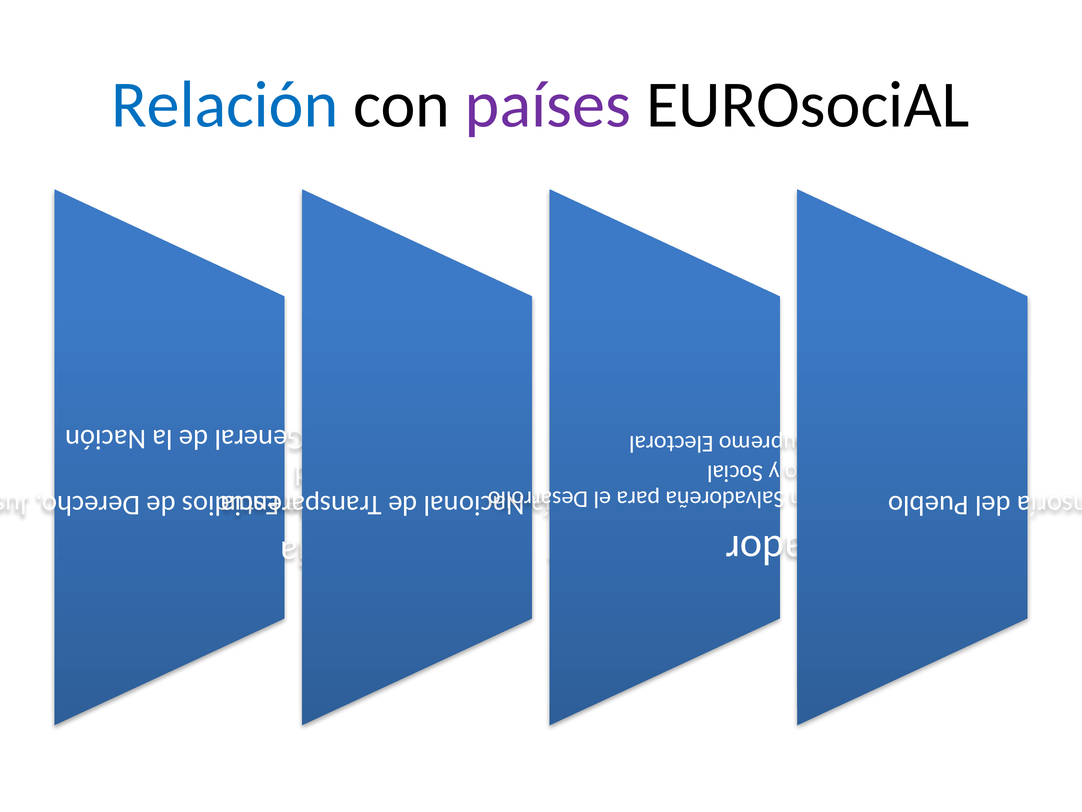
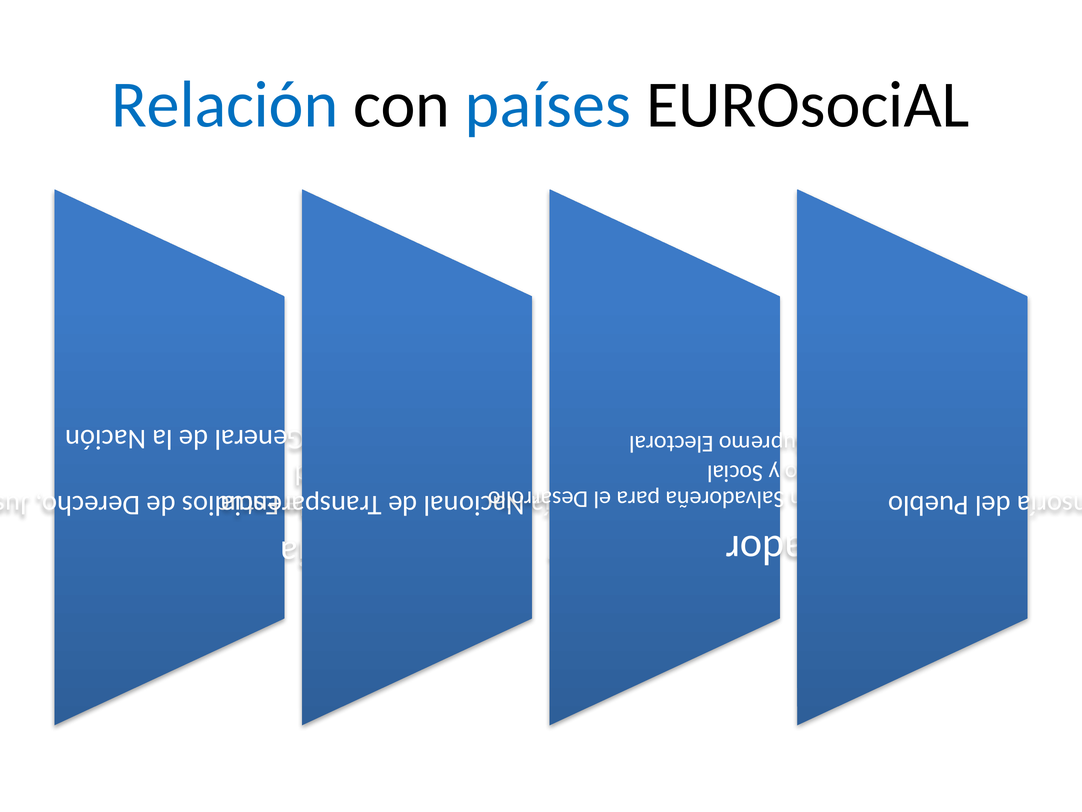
países colour: purple -> blue (548, 105)
